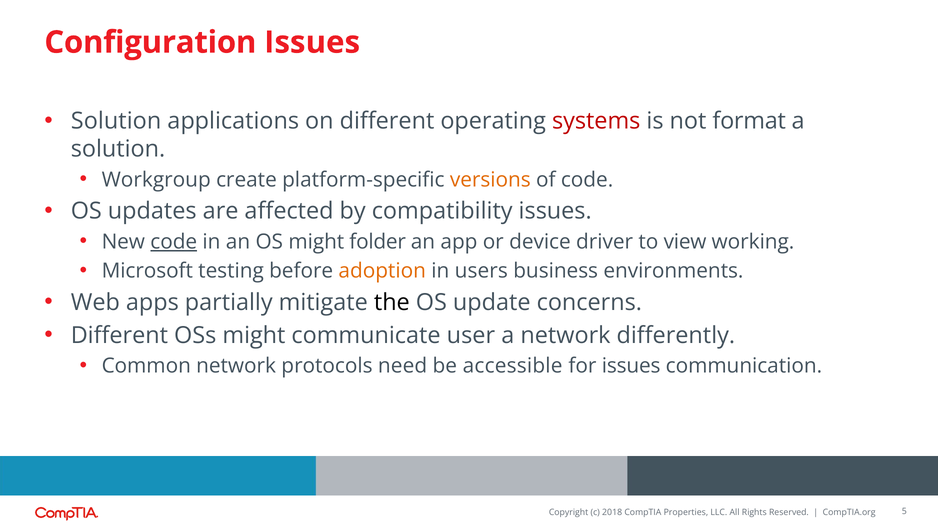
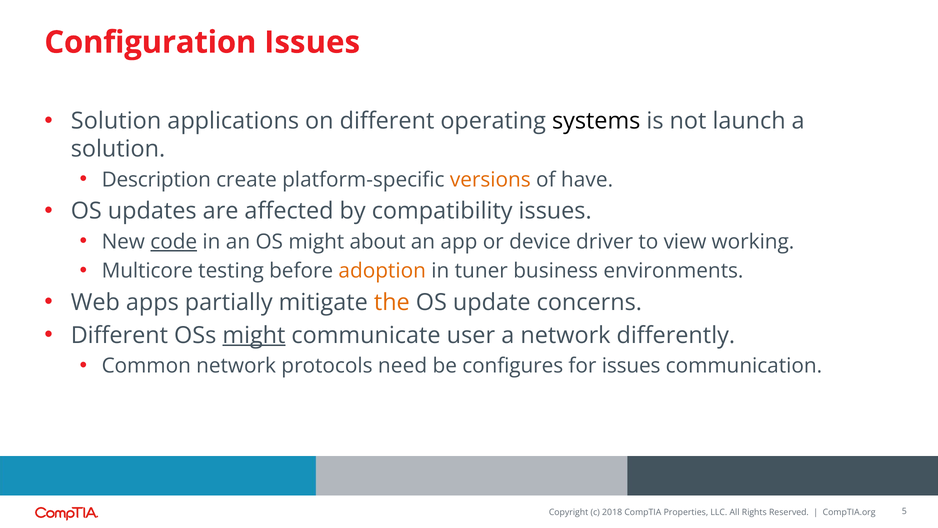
systems colour: red -> black (596, 121)
format: format -> launch (749, 121)
Workgroup: Workgroup -> Description (156, 180)
of code: code -> have (587, 180)
folder: folder -> about (378, 242)
Microsoft: Microsoft -> Multicore (147, 271)
users: users -> tuner (481, 271)
the colour: black -> orange (392, 302)
might underline: none -> present (254, 335)
accessible: accessible -> configures (513, 366)
